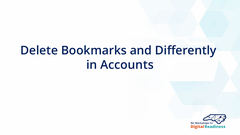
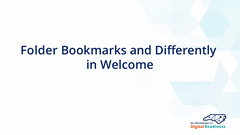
Delete: Delete -> Folder (39, 51)
Accounts: Accounts -> Welcome (127, 65)
